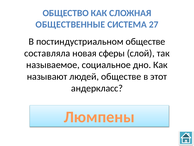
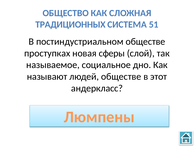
ОБЩЕСТВЕННЫЕ: ОБЩЕСТВЕННЫЕ -> ТРАДИЦИОННЫХ (70, 24)
27: 27 -> 51 (154, 24)
составляла: составляла -> проступках (47, 53)
